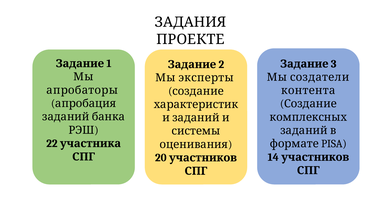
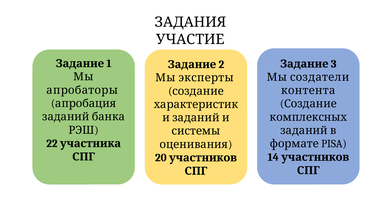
ПРОЕКТЕ: ПРОЕКТЕ -> УЧАСТИЕ (190, 39)
